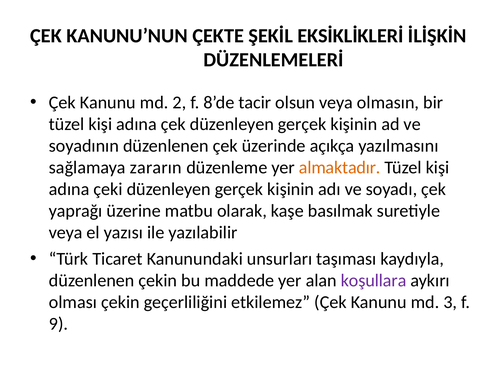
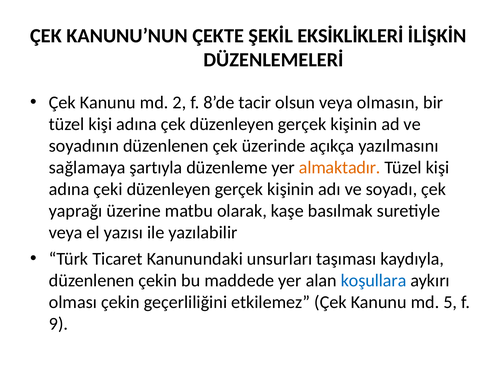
zararın: zararın -> şartıyla (156, 168)
koşullara colour: purple -> blue (374, 281)
3: 3 -> 5 (450, 303)
